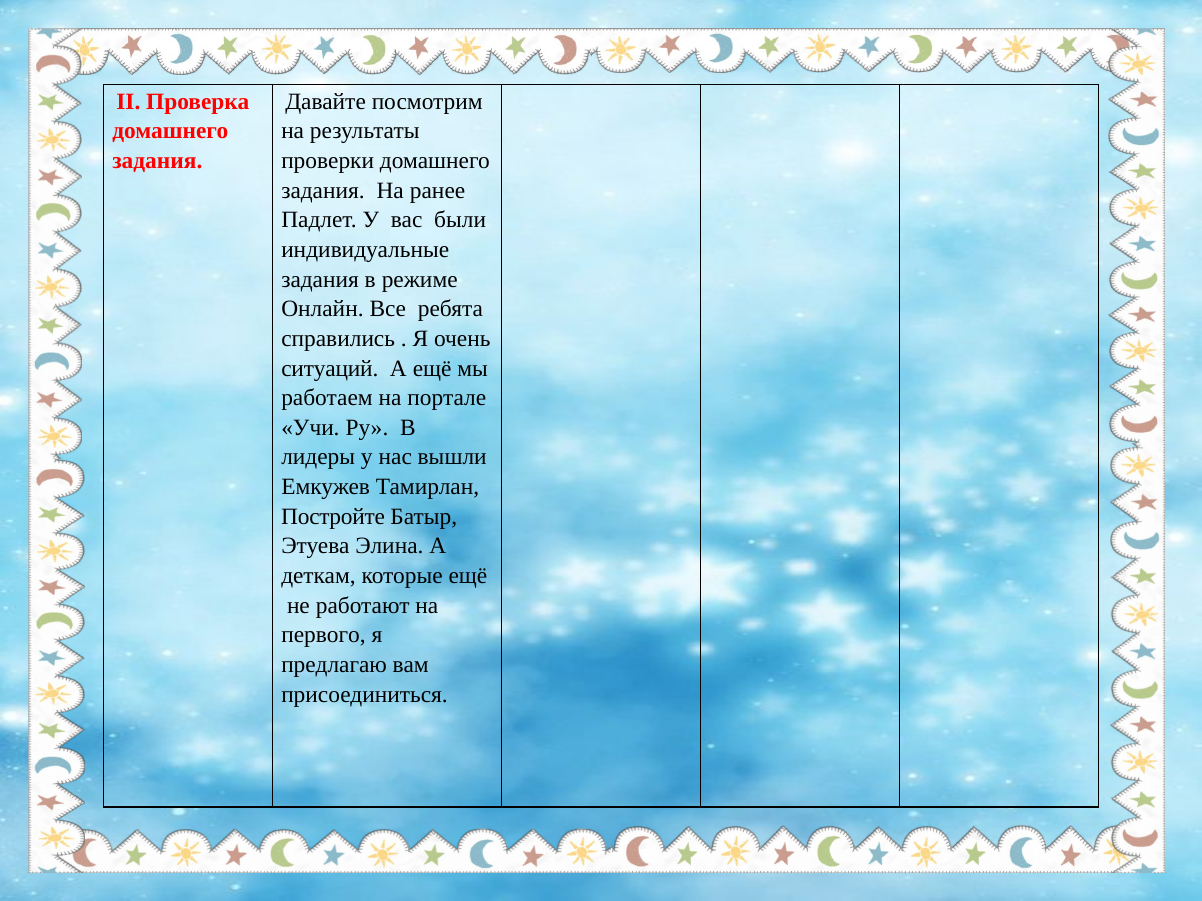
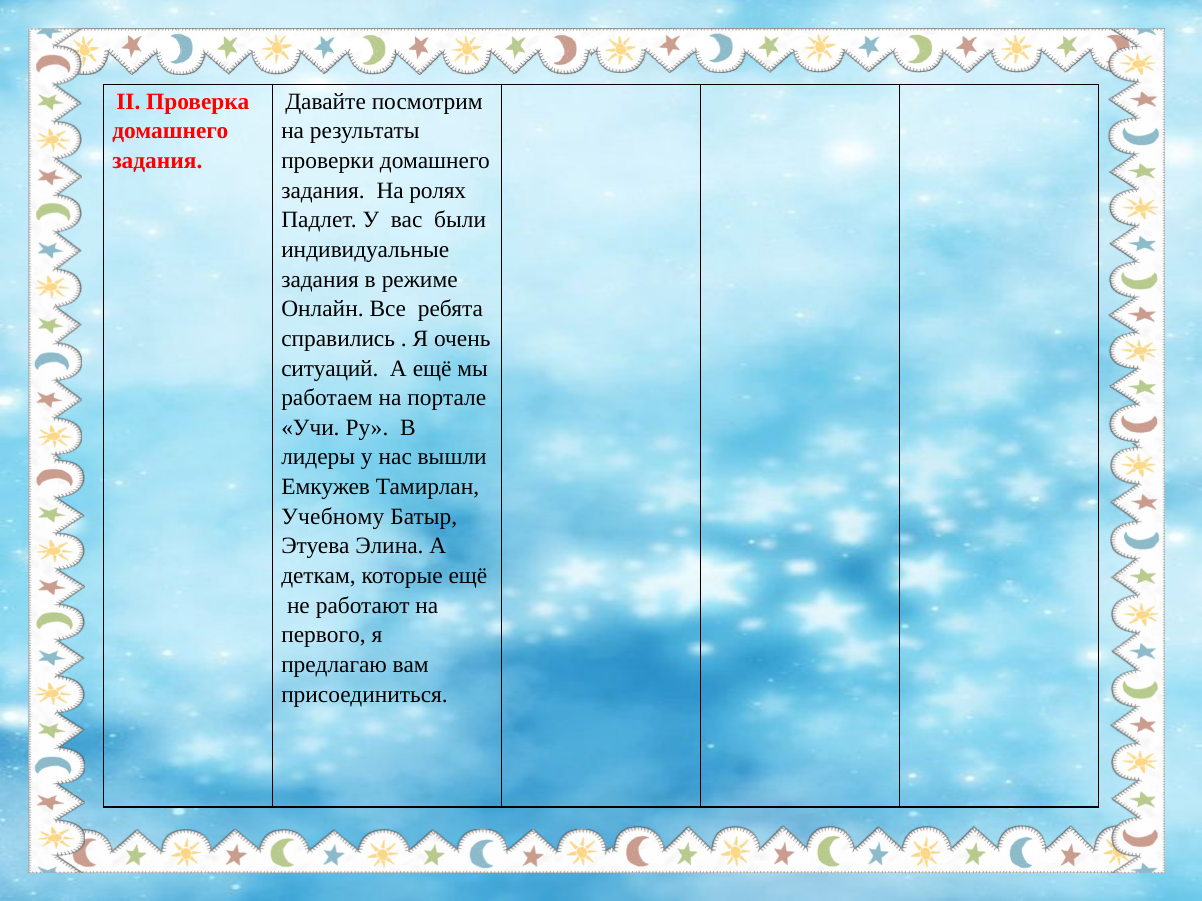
ранее: ранее -> ролях (438, 190)
Постройте: Постройте -> Учебному (333, 517)
